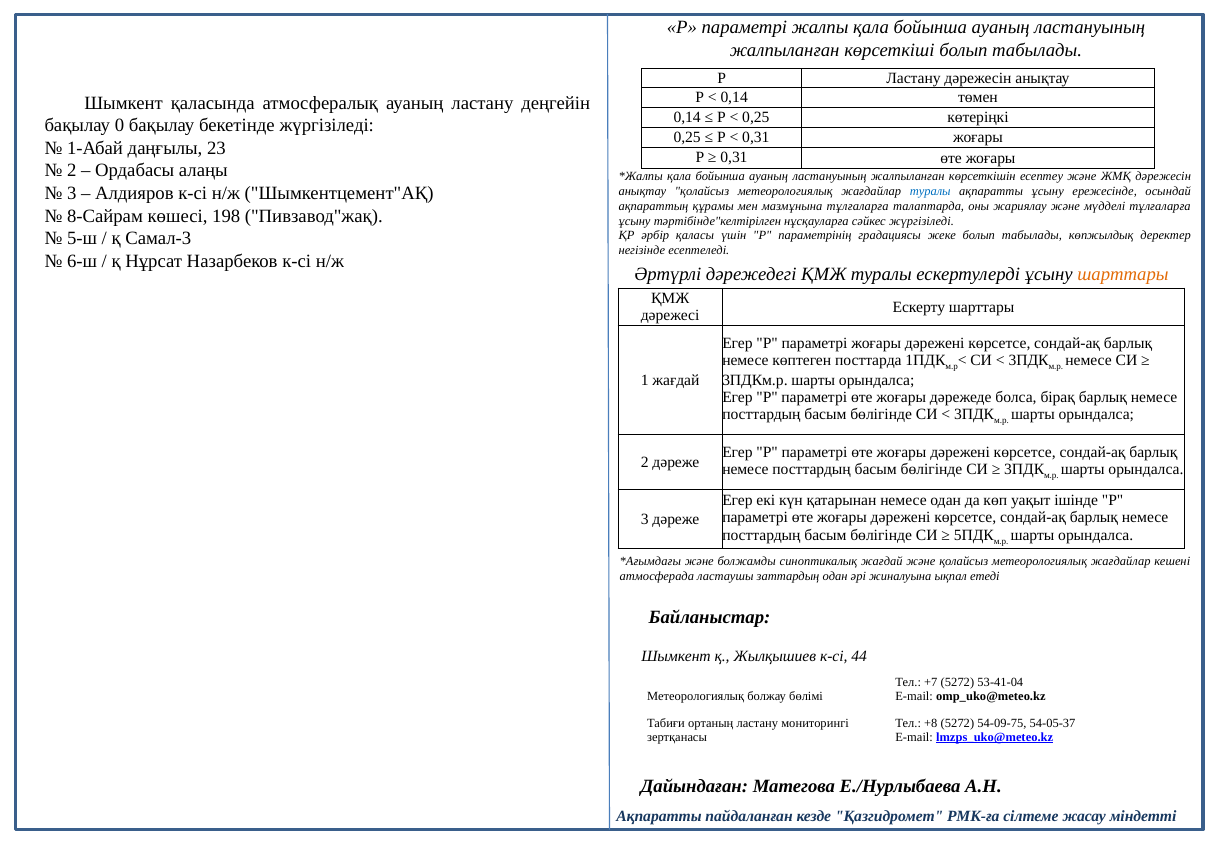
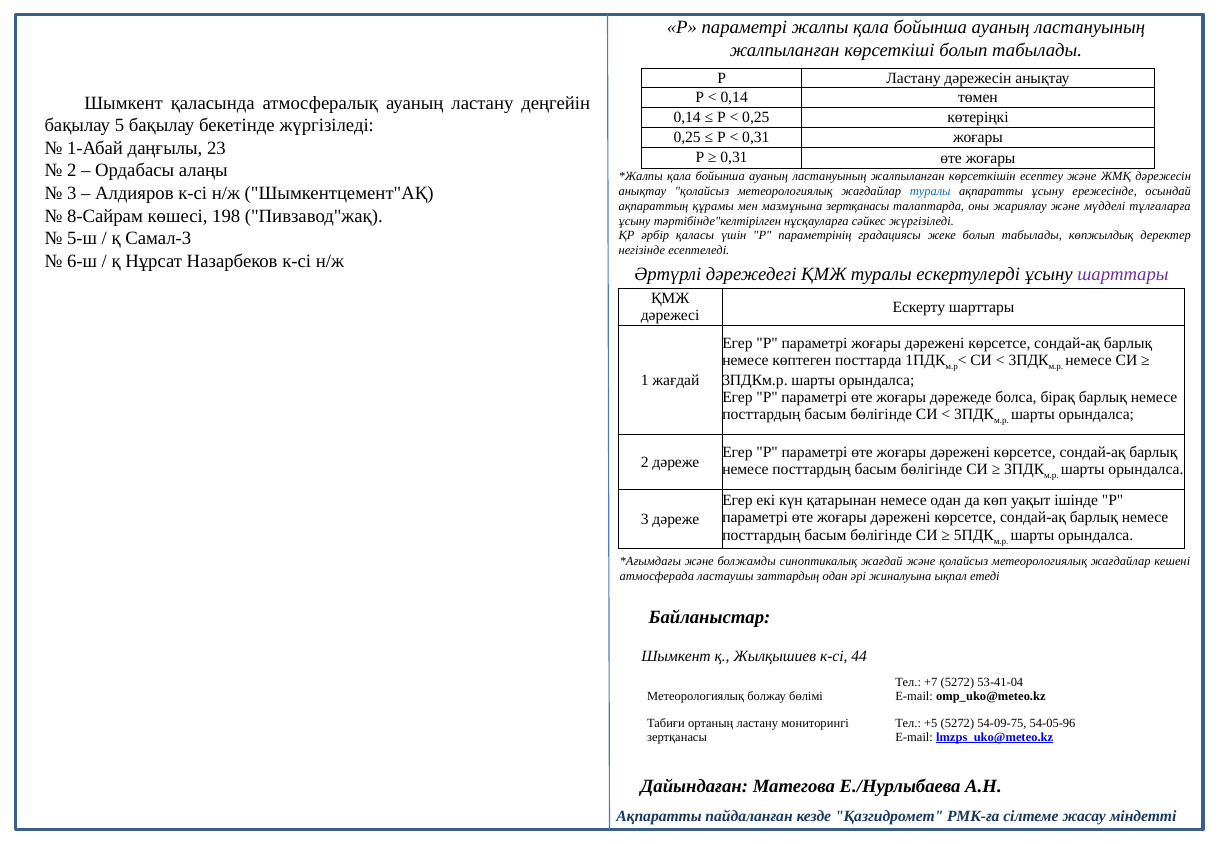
0: 0 -> 5 (119, 126)
мазмұнына тұлғаларға: тұлғаларға -> зертқанасы (858, 206)
шарттары colour: orange -> purple (1123, 275)
+8: +8 -> +5 (931, 723)
54-05-37: 54-05-37 -> 54-05-96 (1053, 723)
